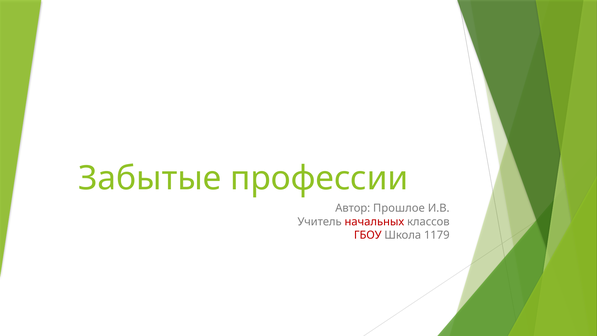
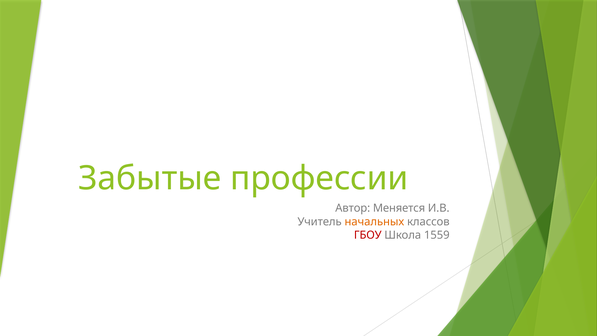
Прошлое: Прошлое -> Меняется (399, 208)
начальных colour: red -> orange (374, 222)
1179: 1179 -> 1559 (437, 235)
